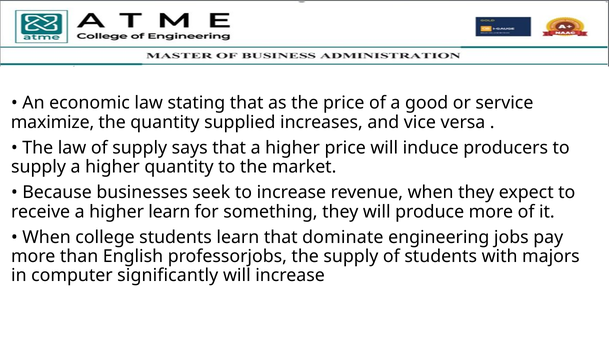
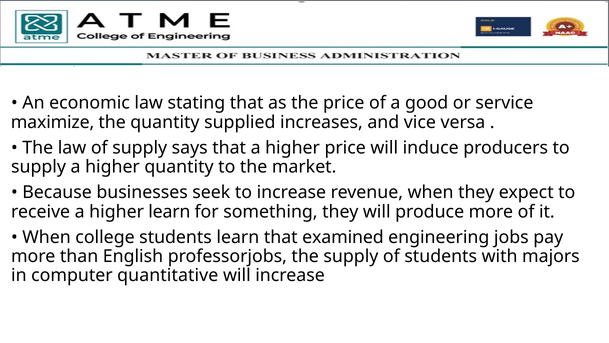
dominate: dominate -> examined (343, 237)
significantly: significantly -> quantitative (168, 275)
